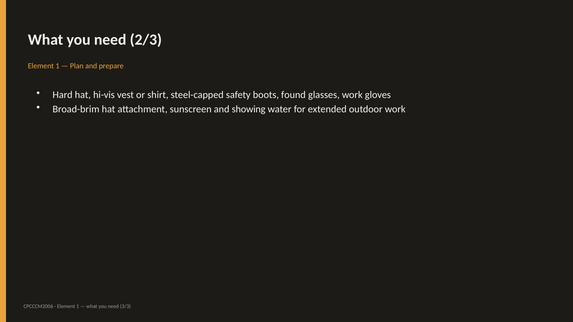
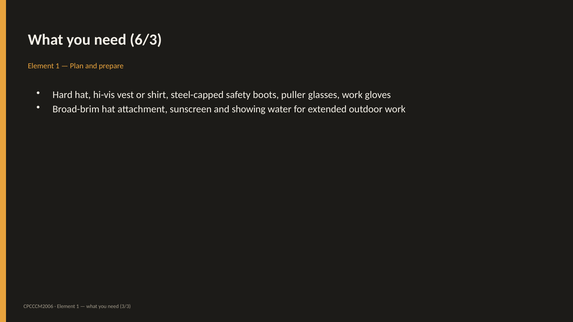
2/3: 2/3 -> 6/3 (146, 40)
found: found -> puller (293, 95)
